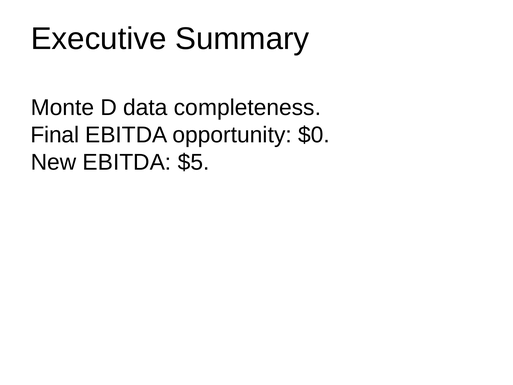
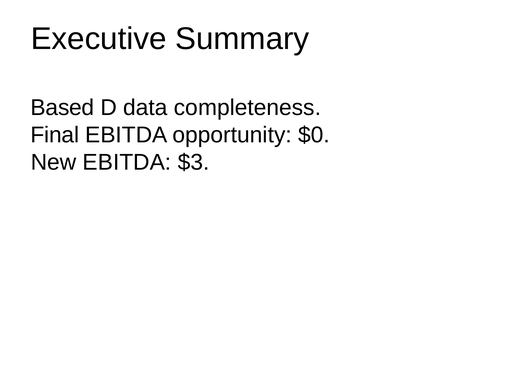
Monte: Monte -> Based (62, 108)
$5: $5 -> $3 (194, 162)
